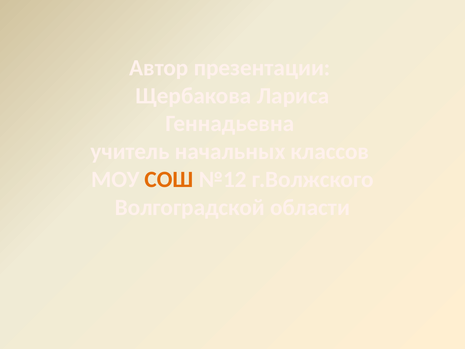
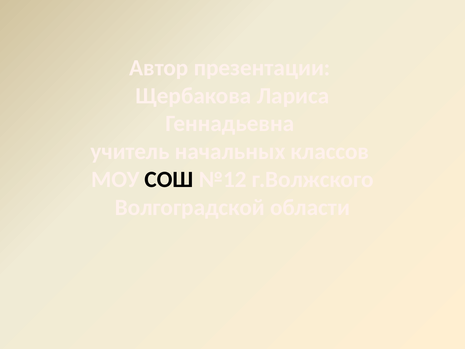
СОШ colour: orange -> black (169, 179)
